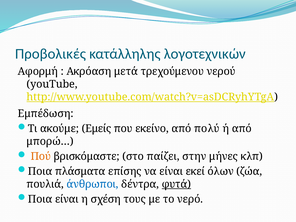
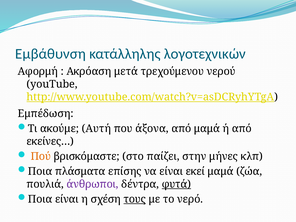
Προβολικές: Προβολικές -> Εμβάθυνση (50, 54)
Εμείς: Εμείς -> Αυτή (96, 129)
εκείνο: εκείνο -> άξονα (152, 129)
από πολύ: πολύ -> μαμά (207, 129)
μπορώ…: μπορώ… -> εκείνες… (50, 141)
εκεί όλων: όλων -> μαμά (221, 171)
άνθρωποι colour: blue -> purple (92, 184)
τους underline: none -> present (135, 199)
